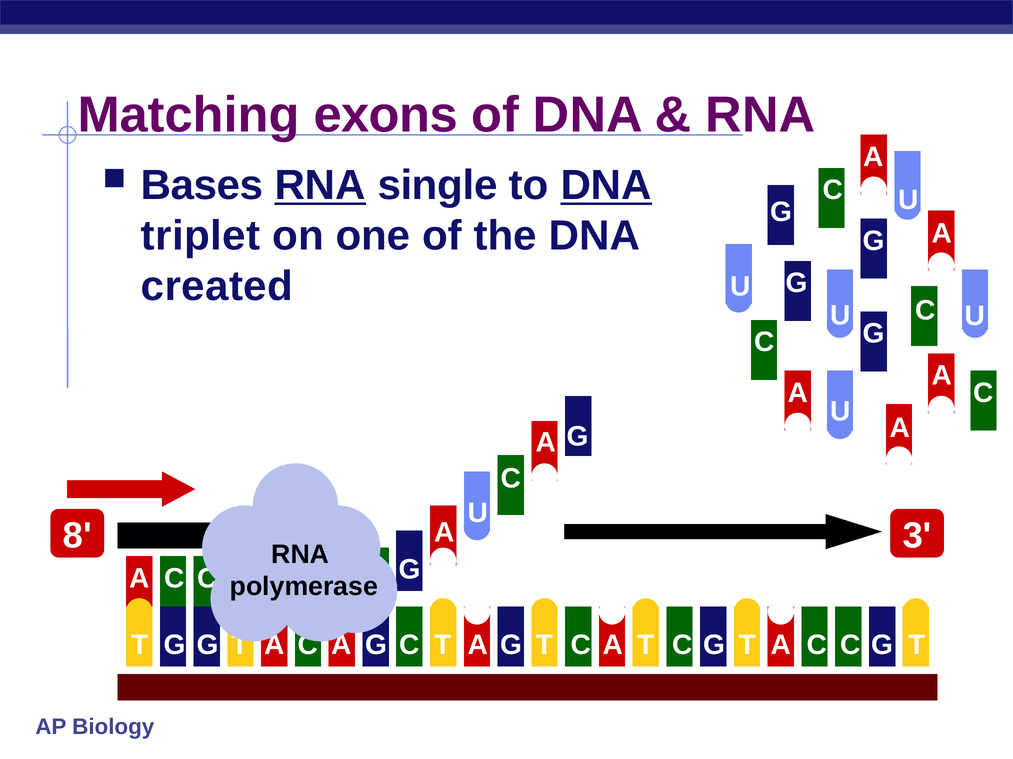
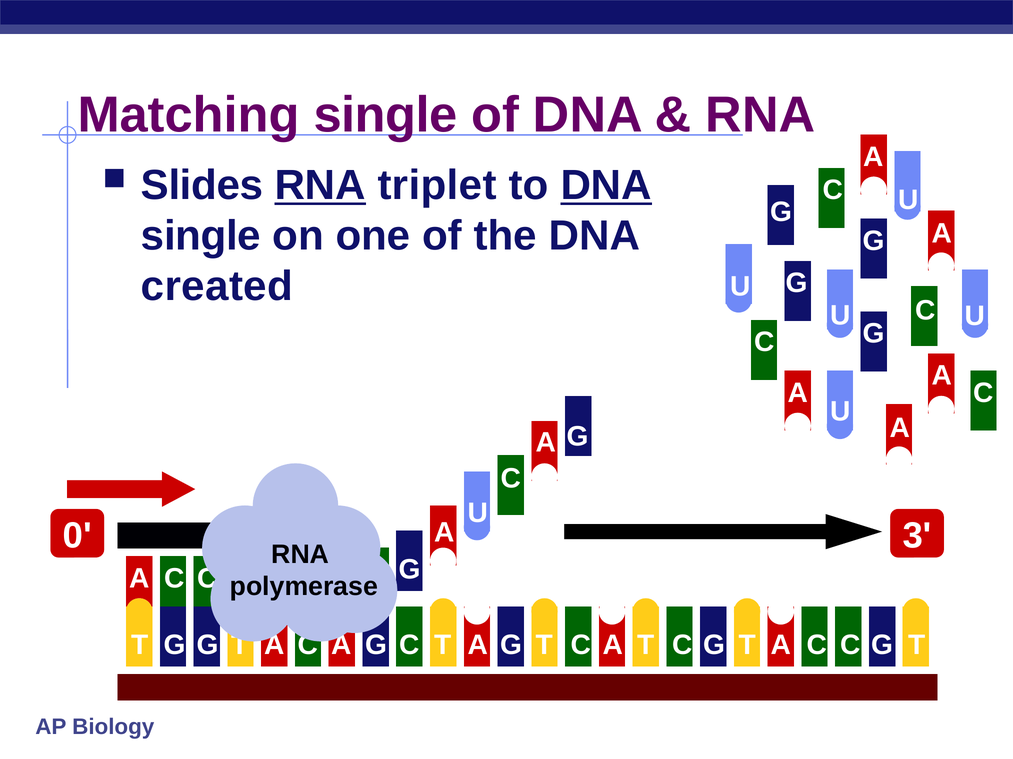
Matching exons: exons -> single (386, 115)
Bases: Bases -> Slides (202, 185)
single: single -> triplet (437, 185)
triplet: triplet -> single (201, 236)
8: 8 -> 0 (77, 536)
